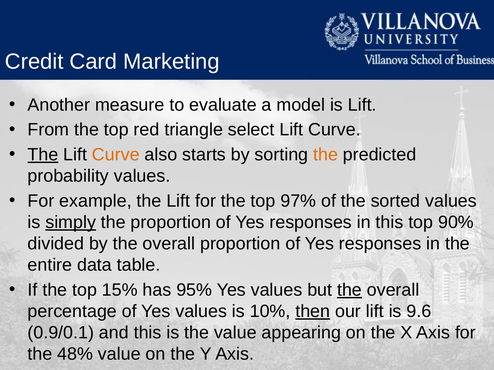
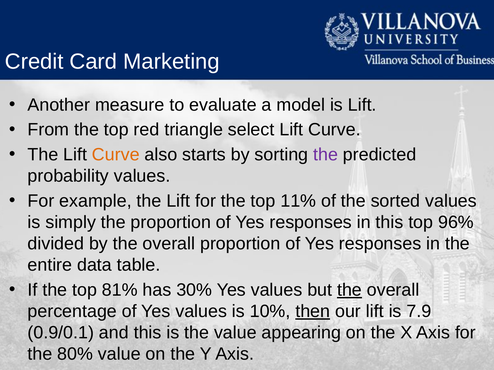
The underline: present -> none (43, 155)
the colour: orange -> purple (326, 155)
97%: 97% -> 11% (298, 201)
simply underline: present -> none (71, 223)
90%: 90% -> 96% (456, 223)
15%: 15% -> 81% (120, 290)
95%: 95% -> 30% (194, 290)
9.6: 9.6 -> 7.9 (419, 312)
48%: 48% -> 80% (75, 355)
